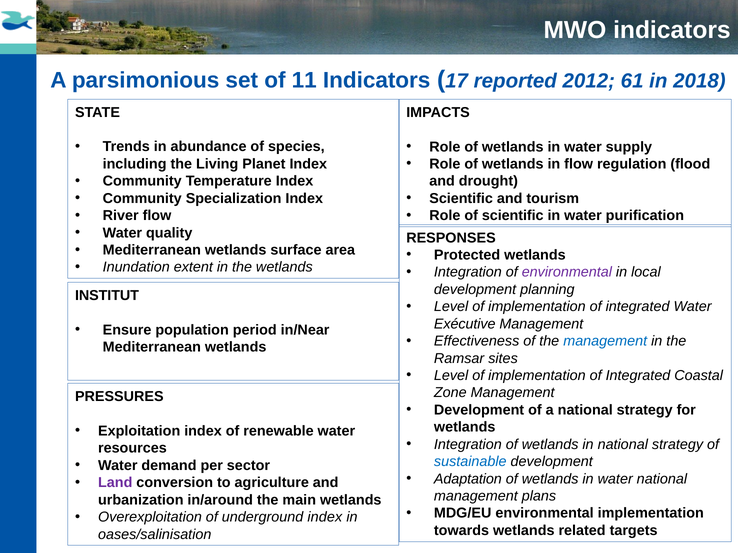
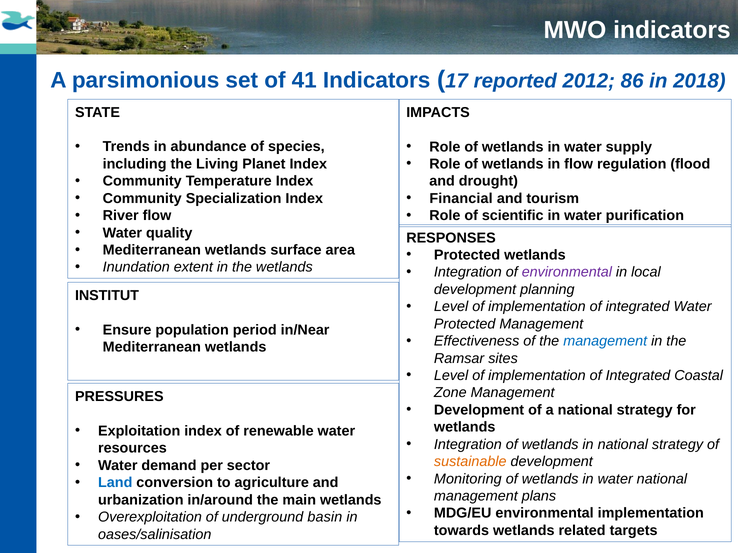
11: 11 -> 41 (304, 80)
61: 61 -> 86 (632, 81)
Scientific: Scientific -> Financial (461, 199)
Exécutive: Exécutive -> Protected (465, 324)
sustainable colour: blue -> orange (470, 462)
Adaptation: Adaptation -> Monitoring (468, 479)
Land colour: purple -> blue (115, 483)
underground index: index -> basin (325, 518)
